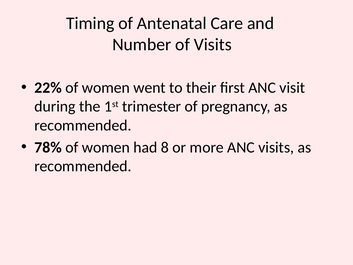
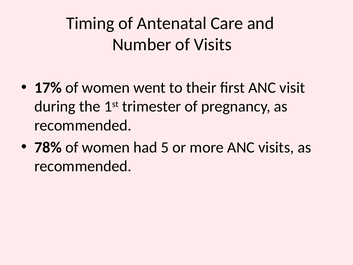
22%: 22% -> 17% (48, 88)
8: 8 -> 5 (165, 147)
